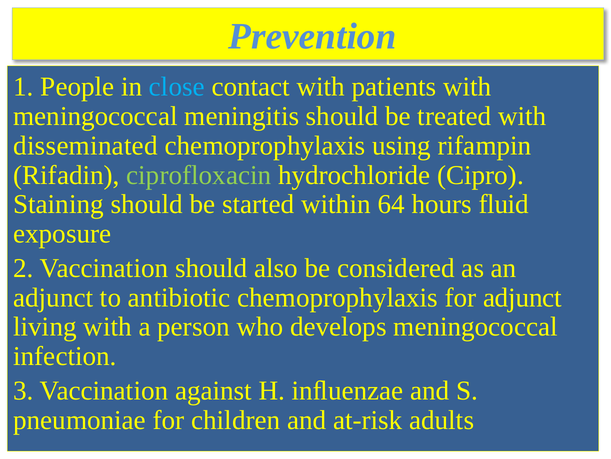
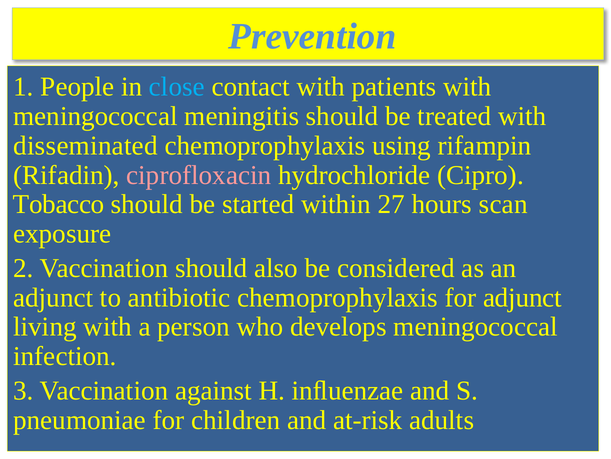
ciprofloxacin colour: light green -> pink (199, 175)
Staining: Staining -> Tobacco (59, 204)
64: 64 -> 27 (391, 204)
fluid: fluid -> scan (503, 204)
